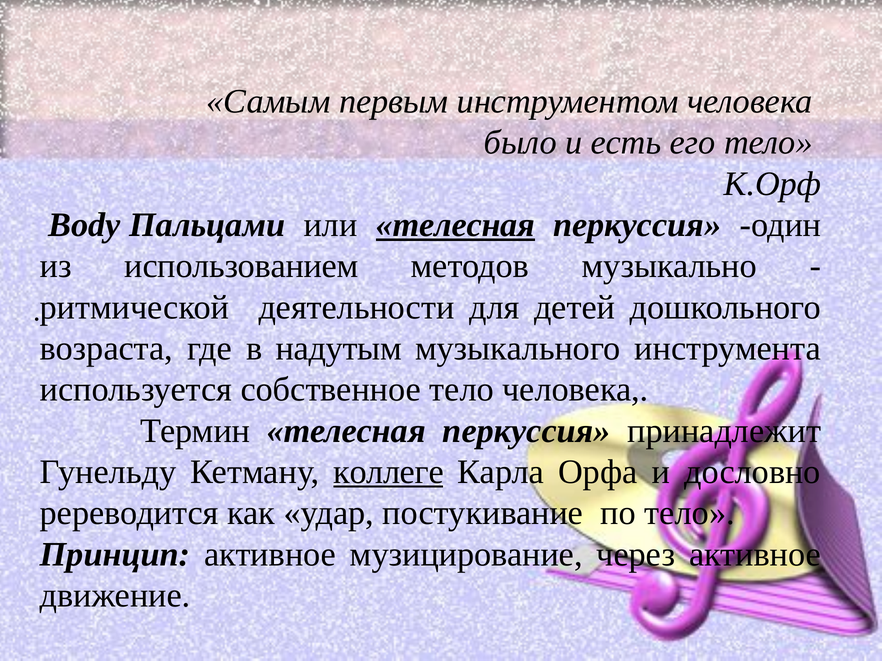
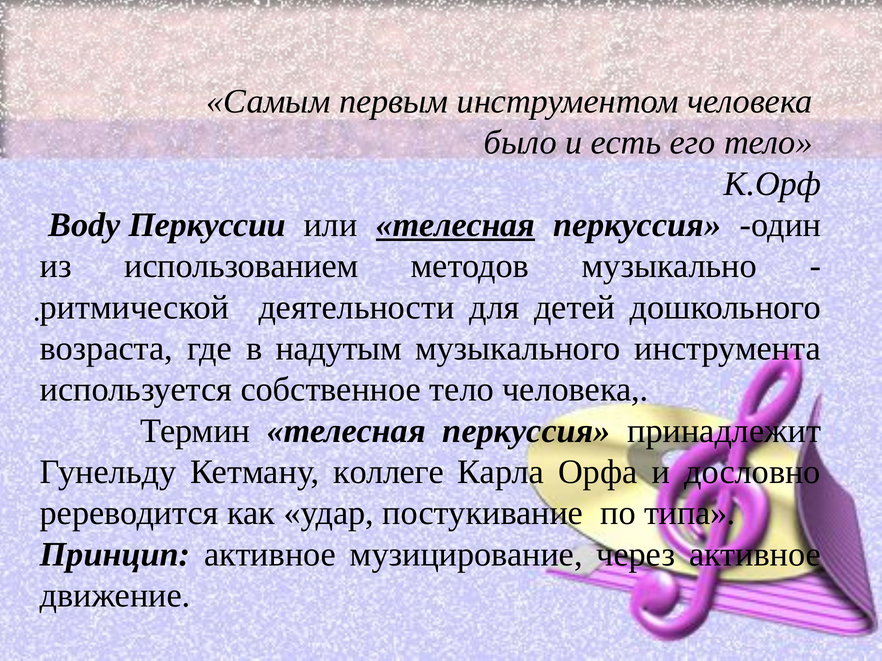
Пальцами: Пальцами -> Перкуссии (207, 225)
коллеге underline: present -> none (389, 472)
по тело: тело -> типа (690, 513)
